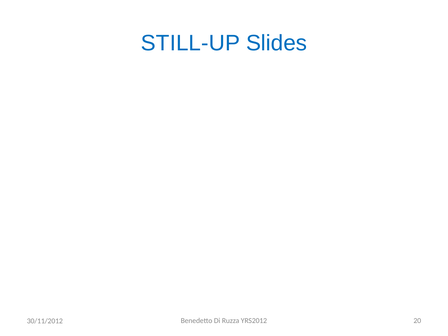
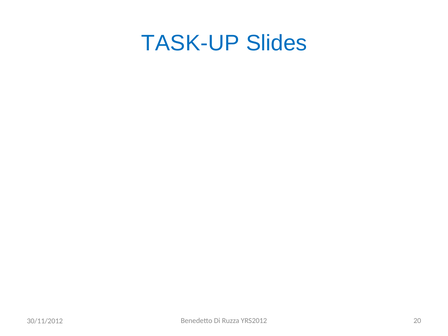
STILL-UP: STILL-UP -> TASK-UP (190, 43)
